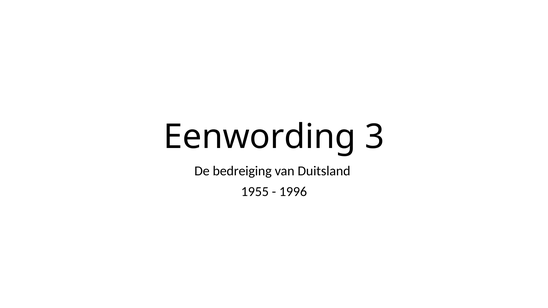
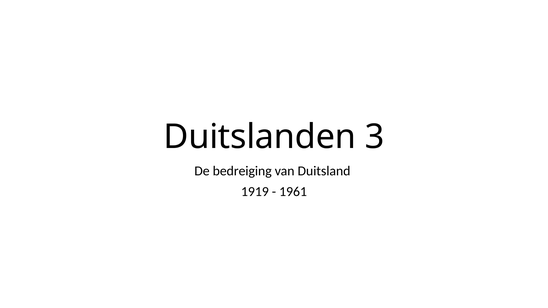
Eenwording: Eenwording -> Duitslanden (260, 137)
1955: 1955 -> 1919 (255, 192)
1996: 1996 -> 1961 (293, 192)
